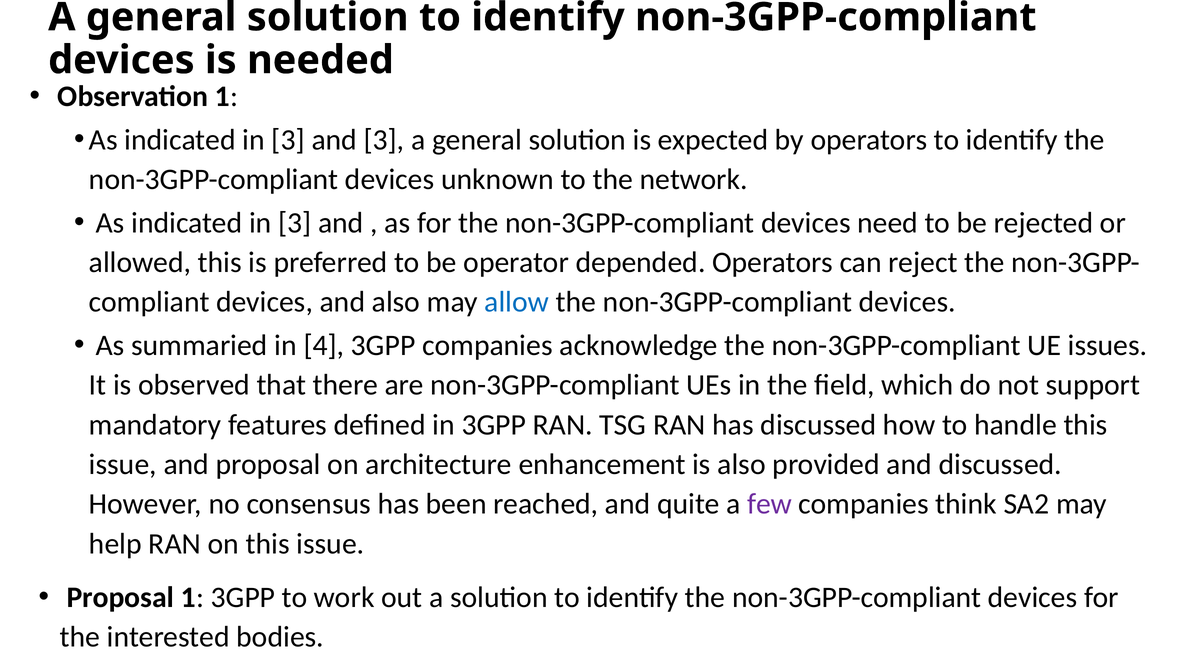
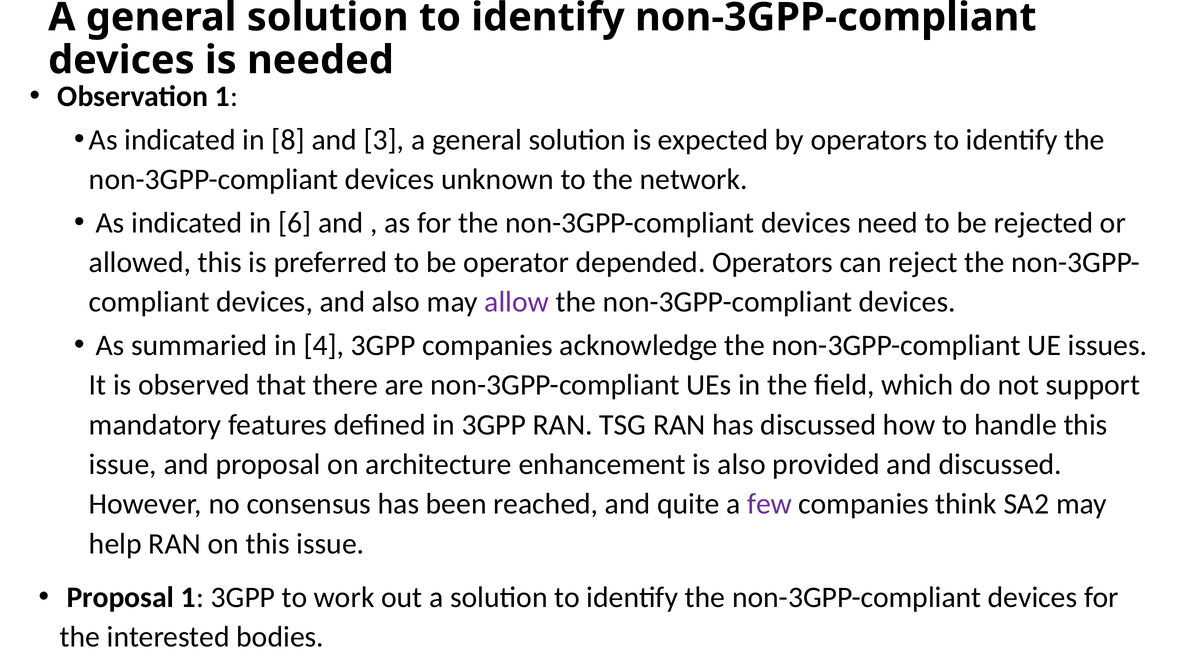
3: 3 -> 8 (288, 140)
3: 3 -> 6 (295, 223)
allow colour: blue -> purple (517, 302)
